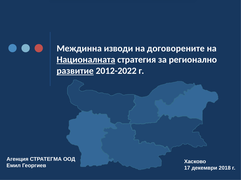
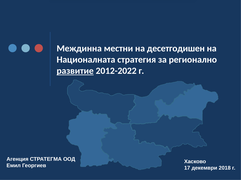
изводи: изводи -> местни (118, 49)
договорените: договорените -> десетгодишен (176, 49)
Националната underline: present -> none (86, 60)
